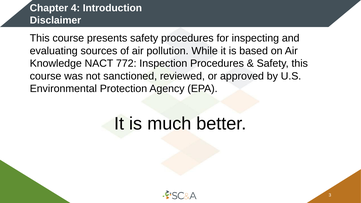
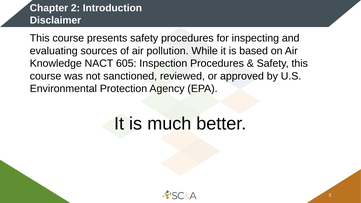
4: 4 -> 2 (75, 8)
772: 772 -> 605 (126, 63)
